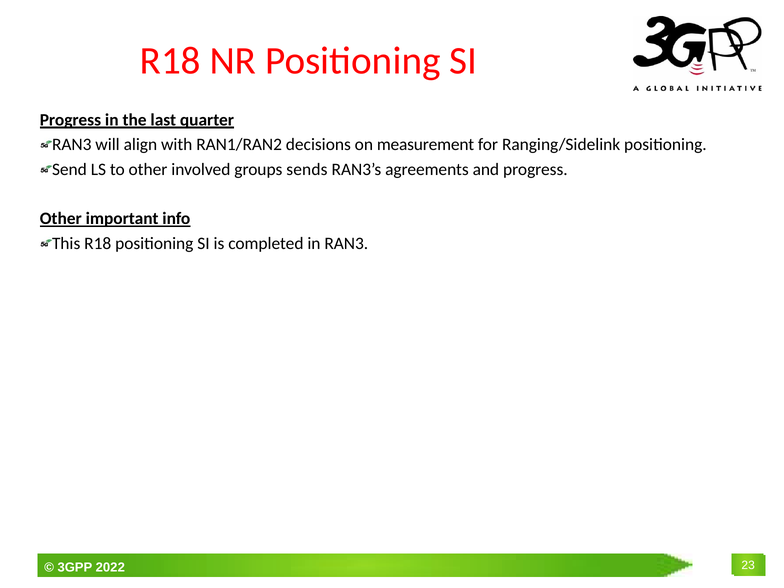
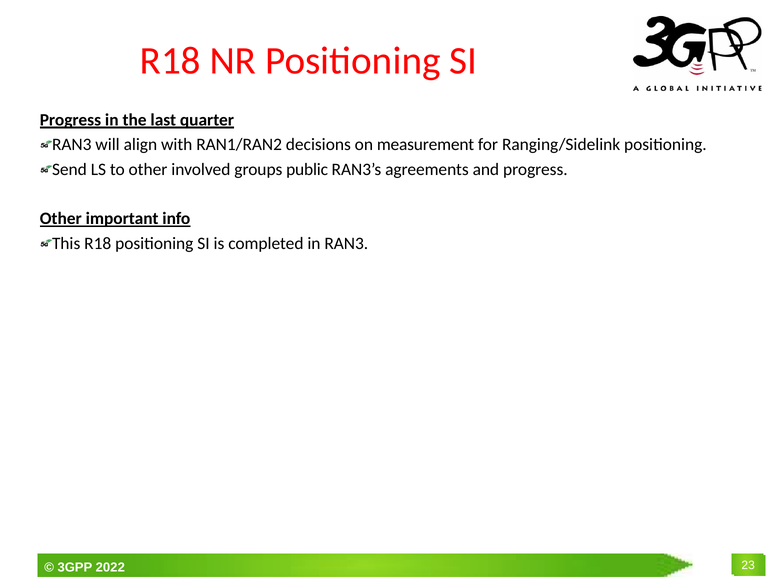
sends: sends -> public (307, 169)
